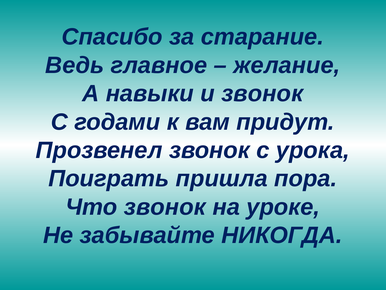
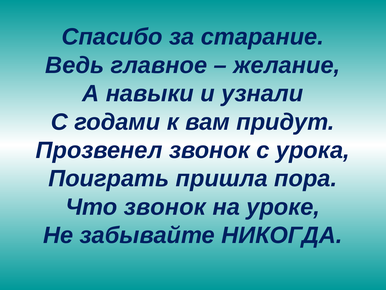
и звонок: звонок -> узнали (262, 93)
